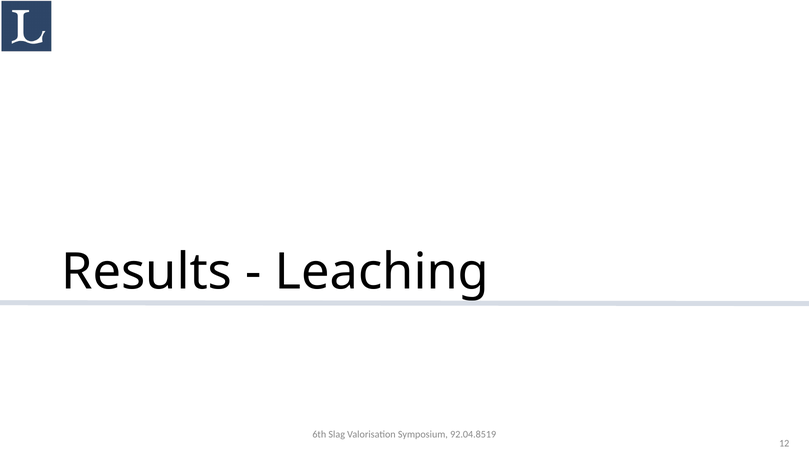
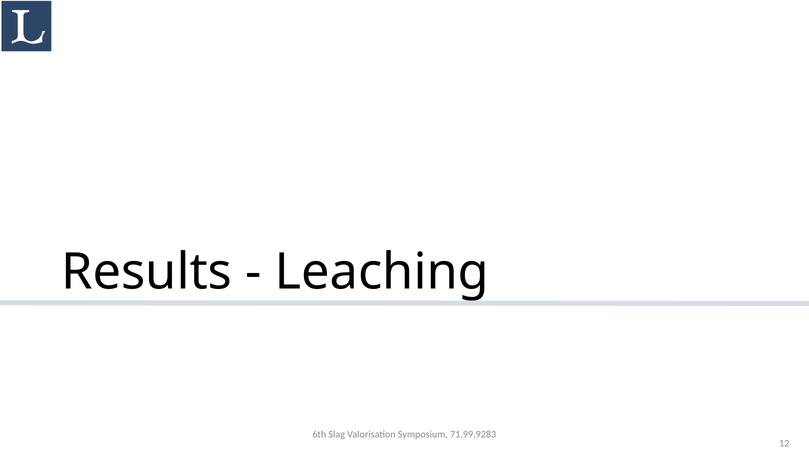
92.04.8519: 92.04.8519 -> 71.99.9283 (473, 434)
